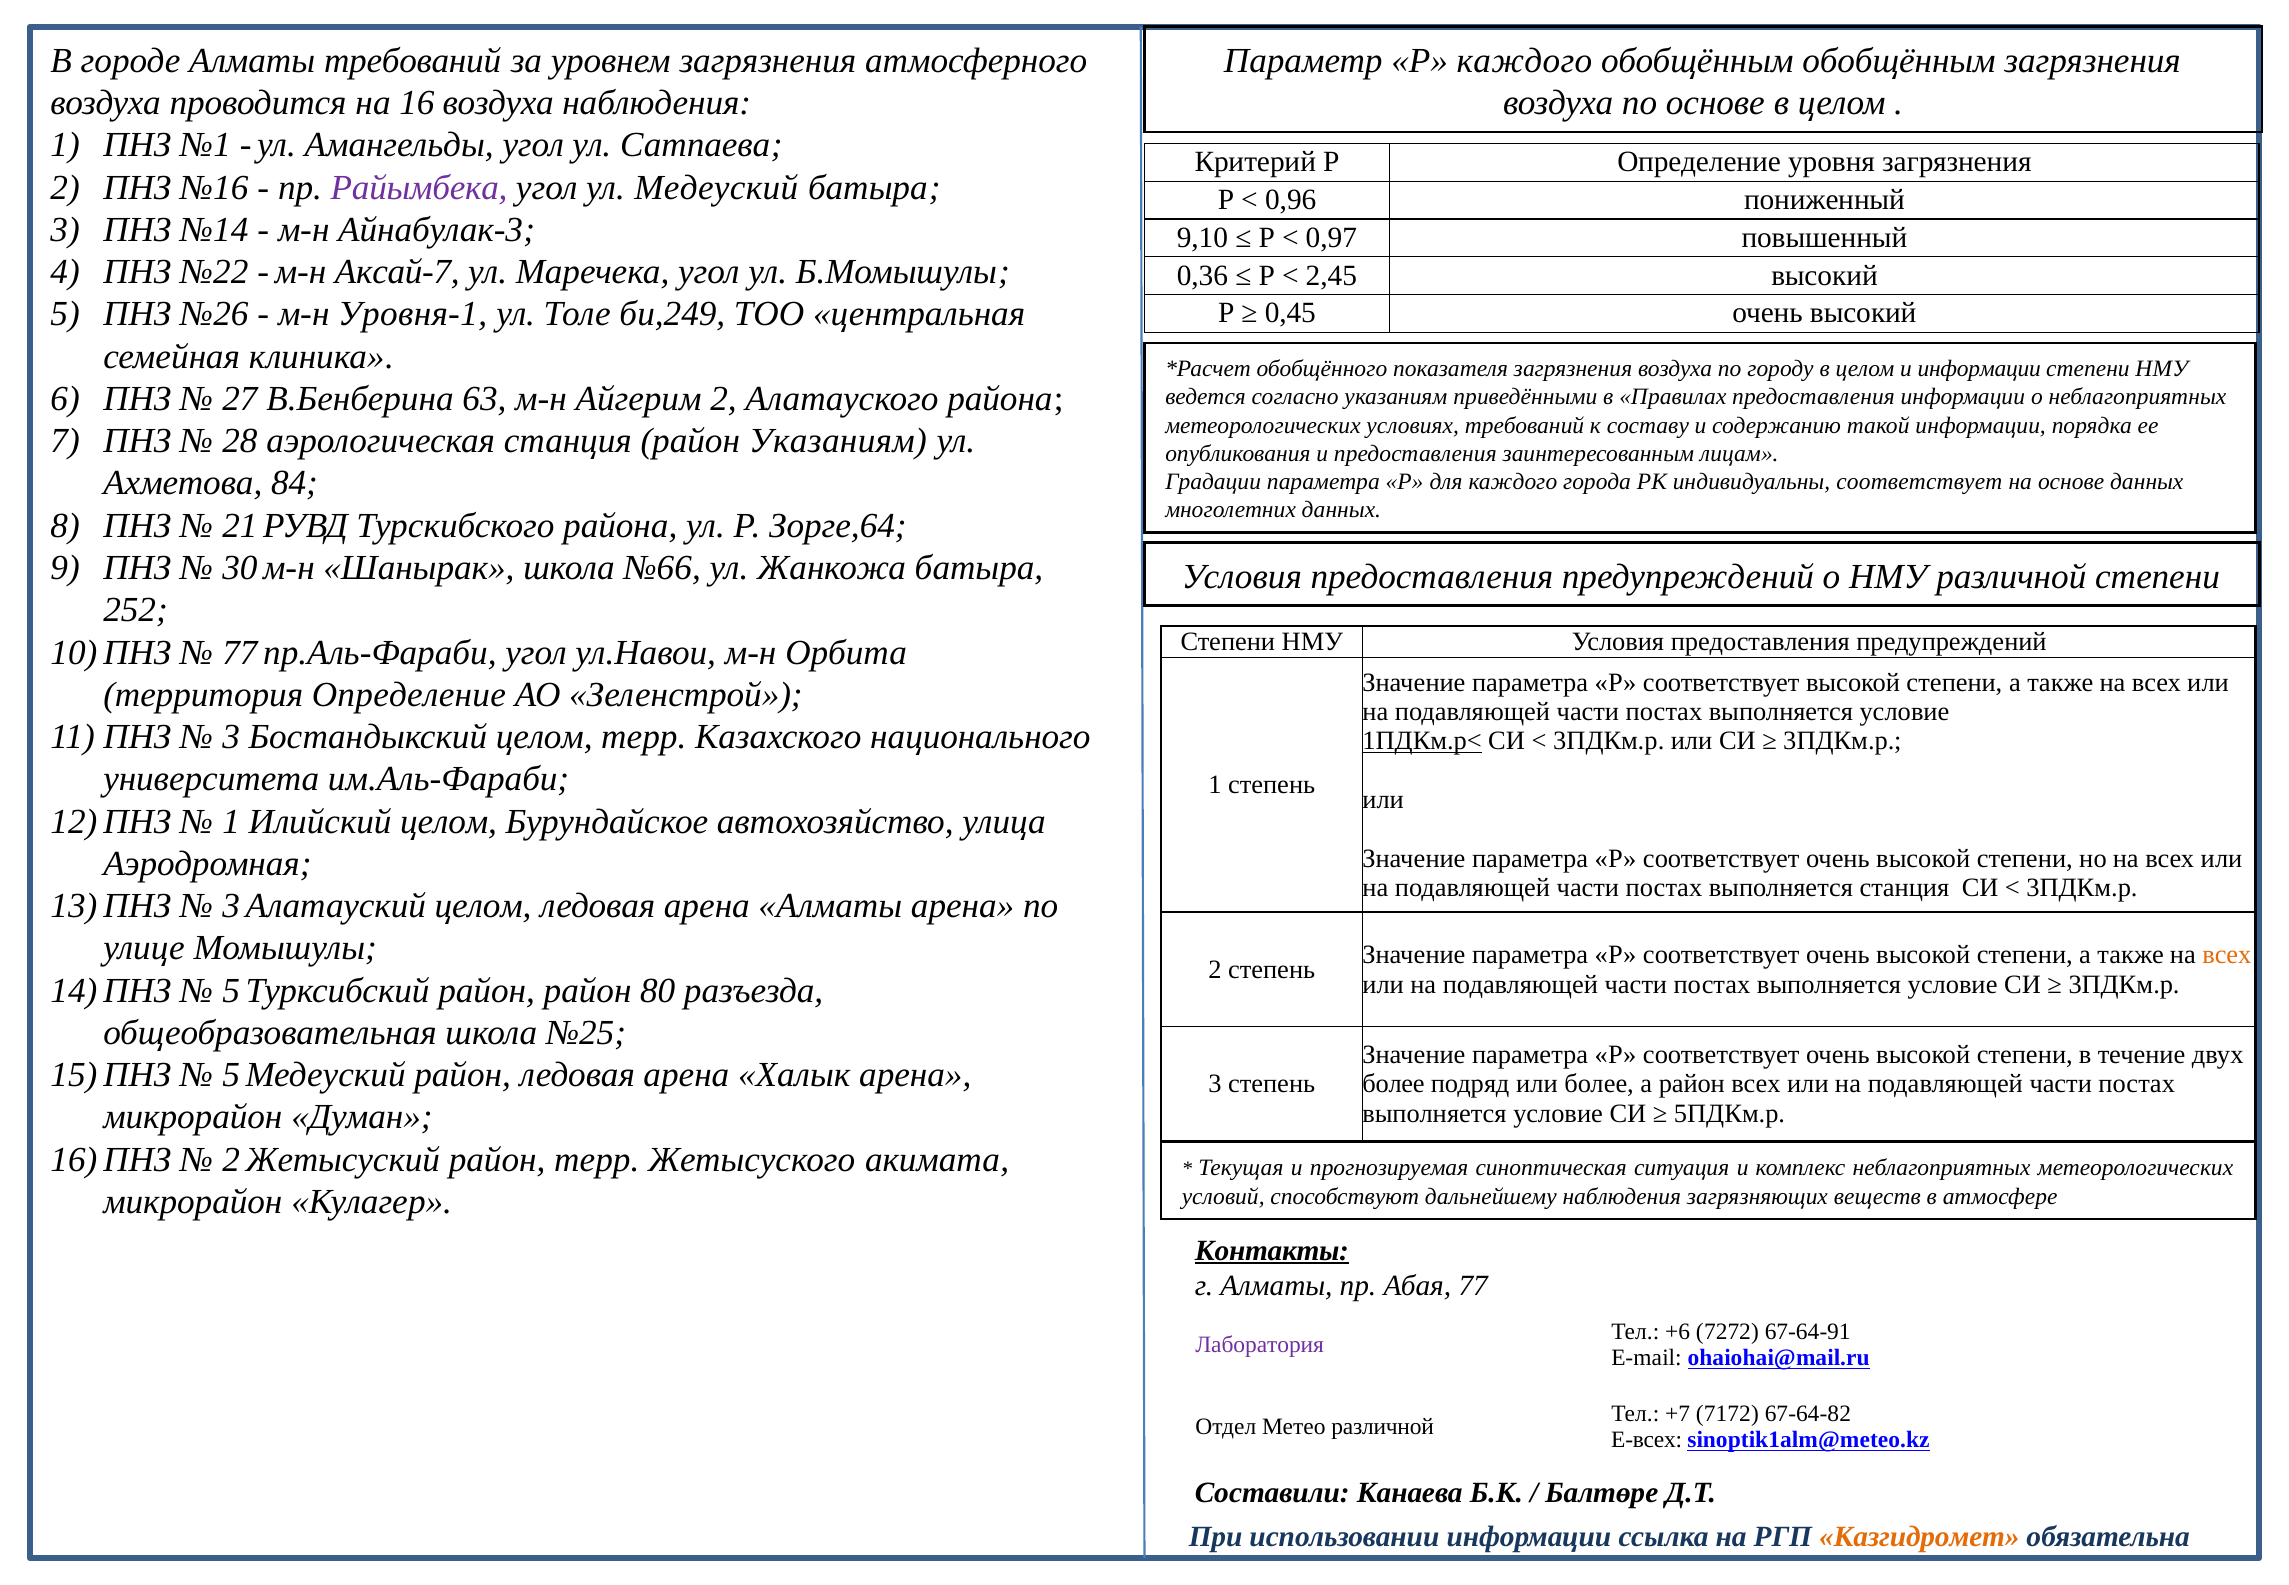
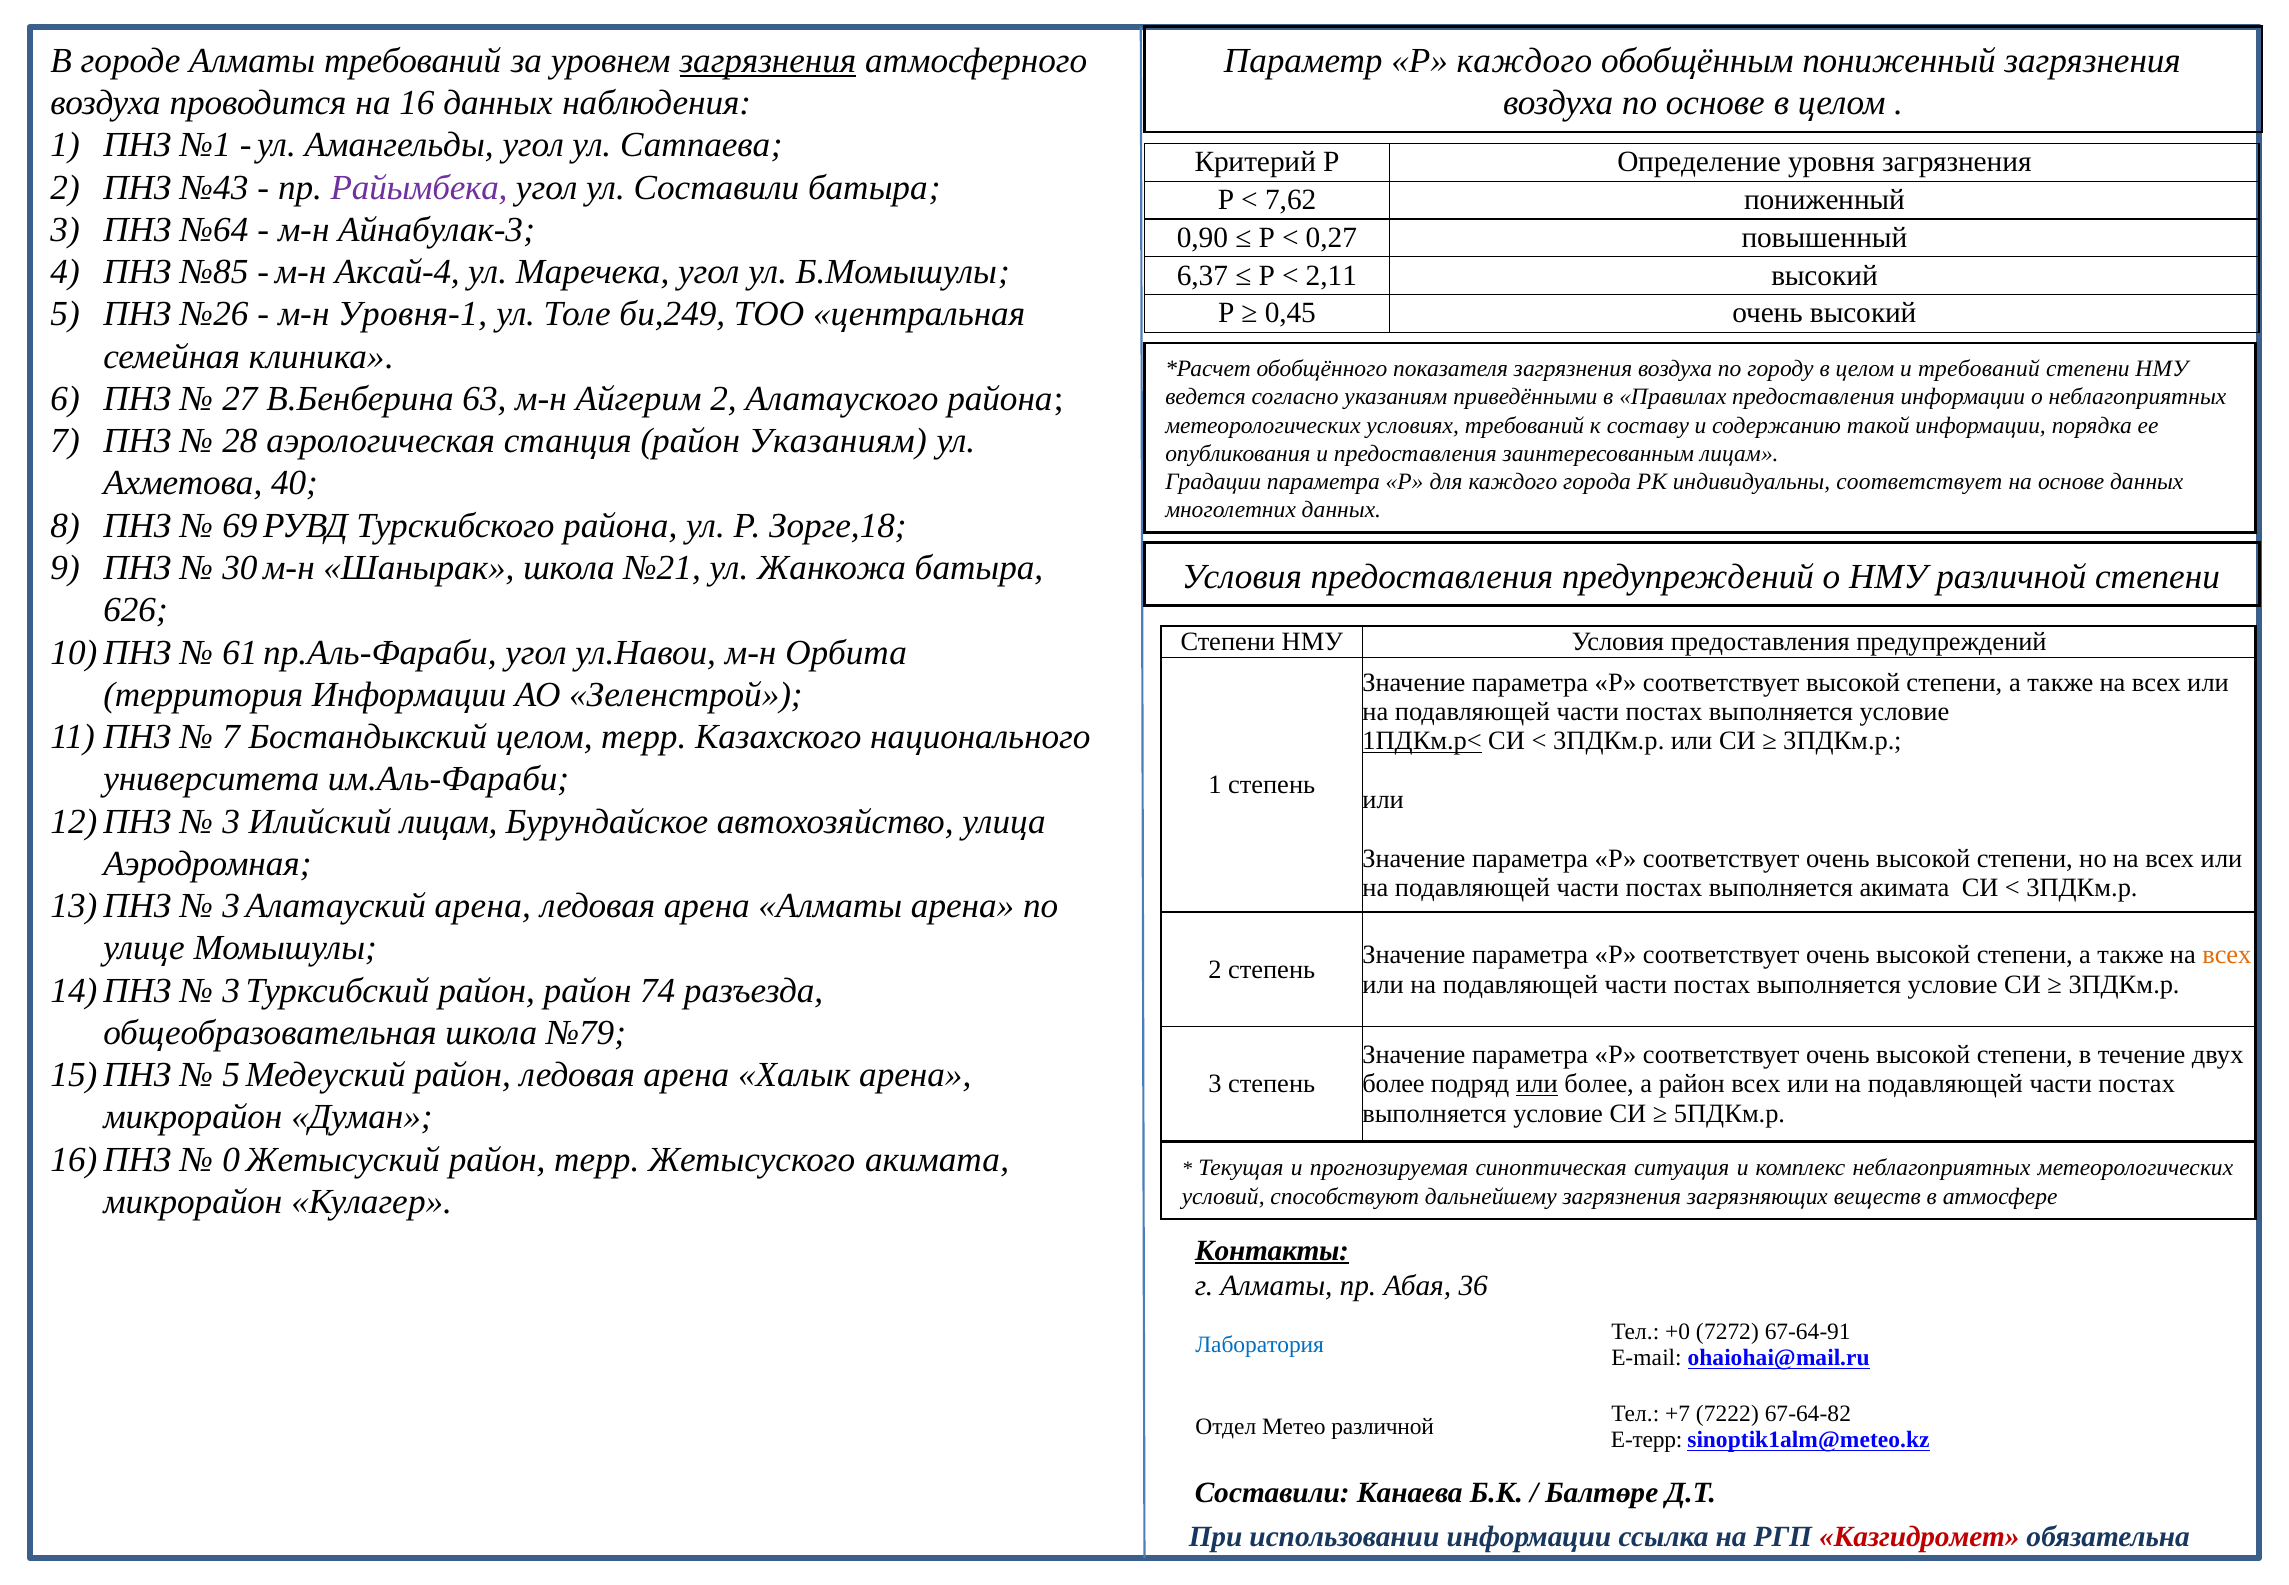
загрязнения underline: none -> present (768, 61)
обобщённым обобщённым: обобщённым -> пониженный (1899, 61)
16 воздуха: воздуха -> данных (498, 103)
№16: №16 -> №43 (214, 187)
ул Медеуский: Медеуский -> Составили (716, 187)
0,96: 0,96 -> 7,62 (1291, 200)
№14: №14 -> №64 (214, 230)
9,10: 9,10 -> 0,90 (1202, 238)
0,97: 0,97 -> 0,27 (1331, 238)
№22: №22 -> №85 (214, 272)
Аксай-7: Аксай-7 -> Аксай-4 (397, 272)
0,36: 0,36 -> 6,37 (1202, 275)
2,45: 2,45 -> 2,11 (1331, 275)
и информации: информации -> требований (1979, 369)
84: 84 -> 40 (295, 483)
21: 21 -> 69 (240, 526)
Зорге,64: Зорге,64 -> Зорге,18 (838, 526)
№66: №66 -> №21 (662, 568)
252: 252 -> 626 (136, 610)
77: 77 -> 61 (240, 652)
территория Определение: Определение -> Информации (409, 695)
3: 3 -> 7 (231, 737)
1: 1 -> 3 (231, 821)
Илийский целом: целом -> лицам (449, 821)
выполняется станция: станция -> акимата (1904, 888)
Алатауский целом: целом -> арена (483, 906)
5: 5 -> 3 (231, 990)
80: 80 -> 74 (658, 990)
№25: №25 -> №79 (586, 1033)
или underline: none -> present (1537, 1084)
2: 2 -> 0 (231, 1159)
дальнейшему наблюдения: наблюдения -> загрязнения (1622, 1196)
Абая 77: 77 -> 36 (1473, 1286)
+6: +6 -> +0 (1678, 1332)
Лаборатория colour: purple -> blue (1260, 1345)
7172: 7172 -> 7222 (1727, 1414)
E-всех: E-всех -> E-терр (1647, 1440)
Казгидромет colour: orange -> red (1919, 1537)
